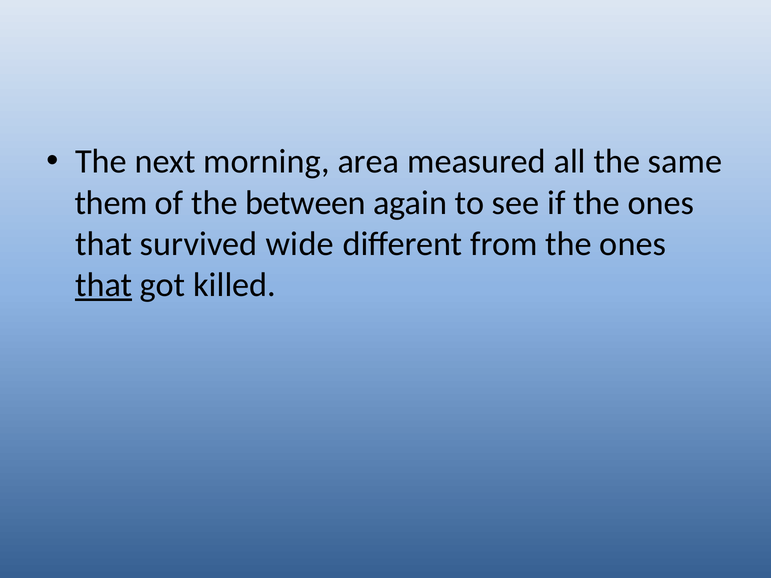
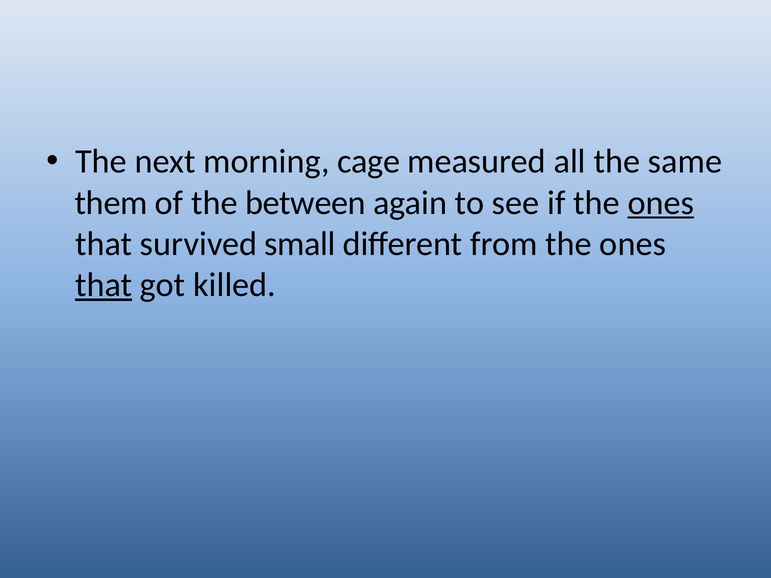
area: area -> cage (369, 162)
ones underline: none -> present (661, 203)
wide: wide -> small (300, 244)
